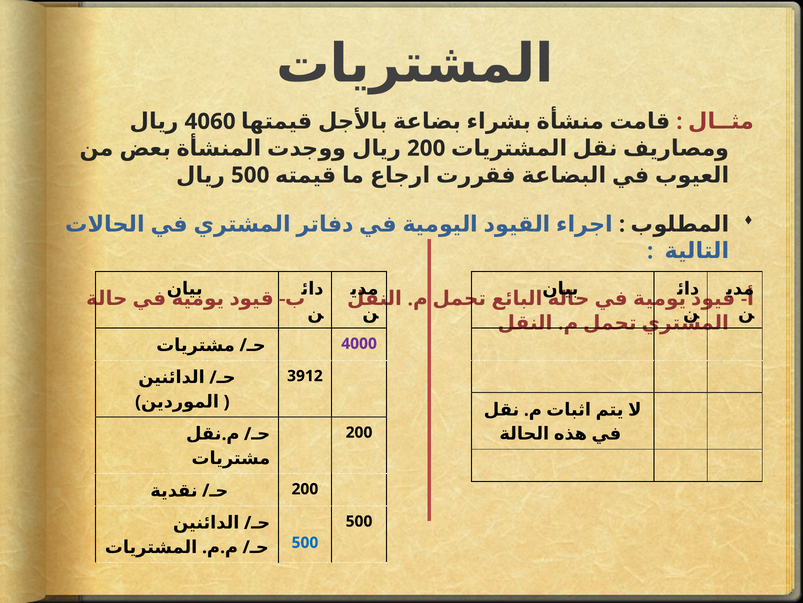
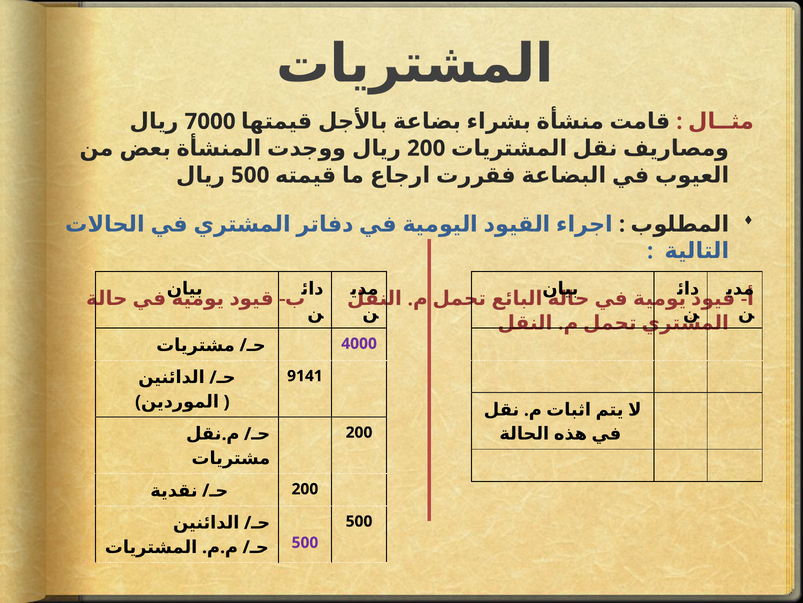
4060: 4060 -> 7000 (210, 121)
3912: 3912 -> 9141 (305, 376)
500 colour: blue -> purple (305, 542)
